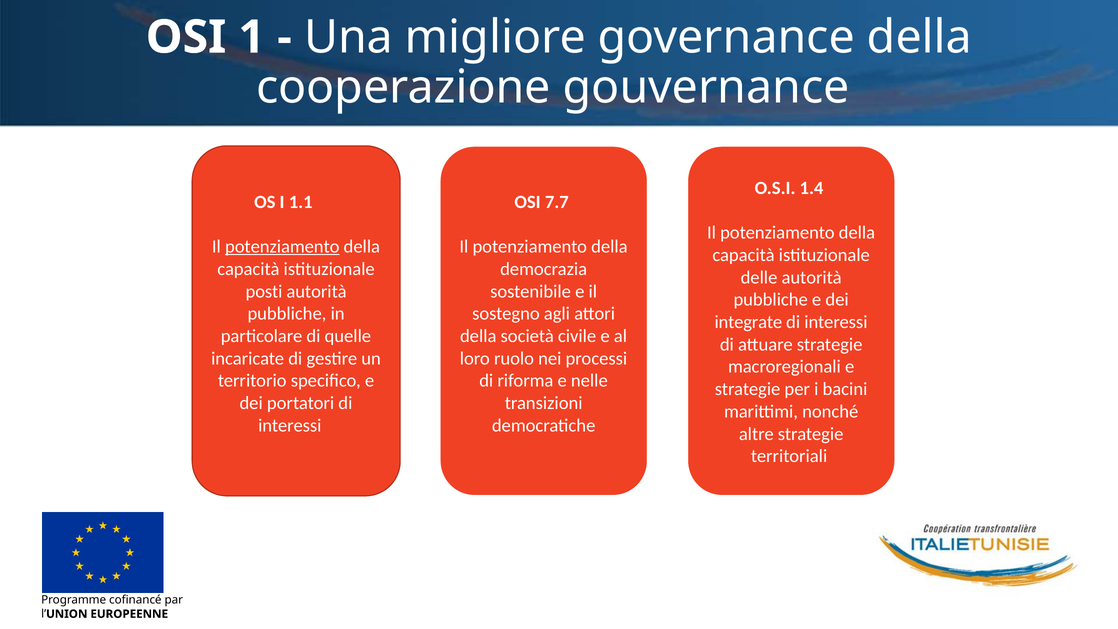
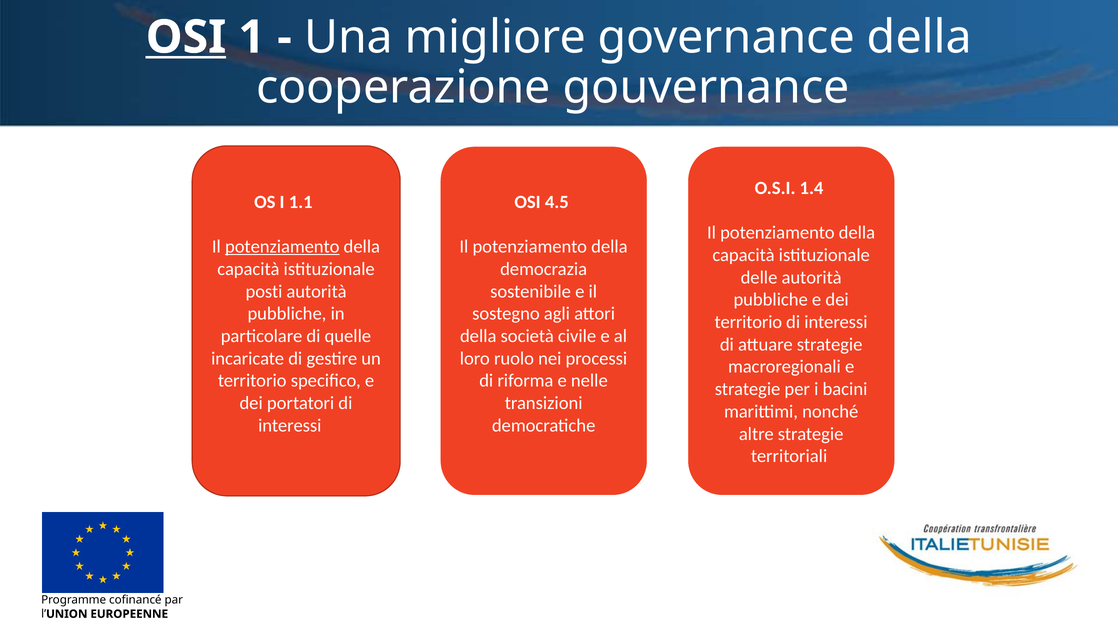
OSI underline: none -> present (186, 37)
7.7: 7.7 -> 4.5 (557, 202)
integrate: integrate -> territorio (748, 322)
